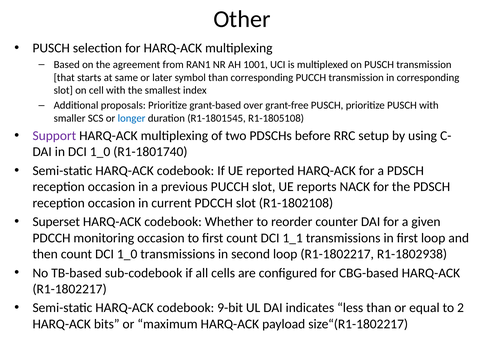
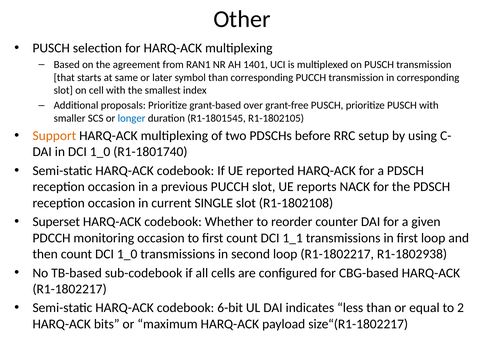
1001: 1001 -> 1401 (256, 65)
R1-1805108: R1-1805108 -> R1-1802105 (276, 118)
Support colour: purple -> orange (54, 136)
current PDCCH: PDCCH -> SINGLE (214, 203)
9-bit: 9-bit -> 6-bit (230, 308)
